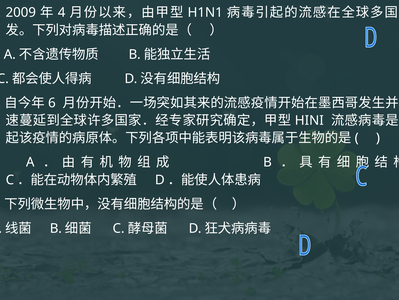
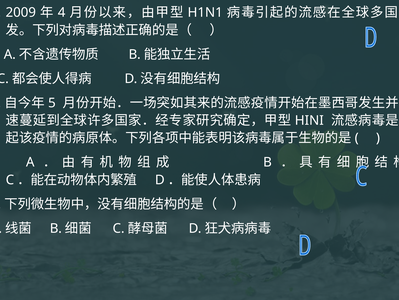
6: 6 -> 5 (52, 103)
